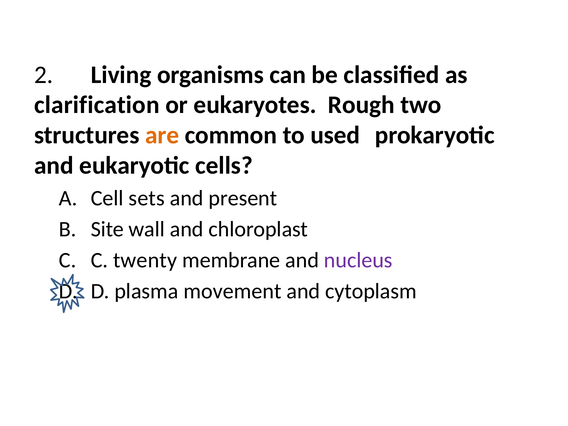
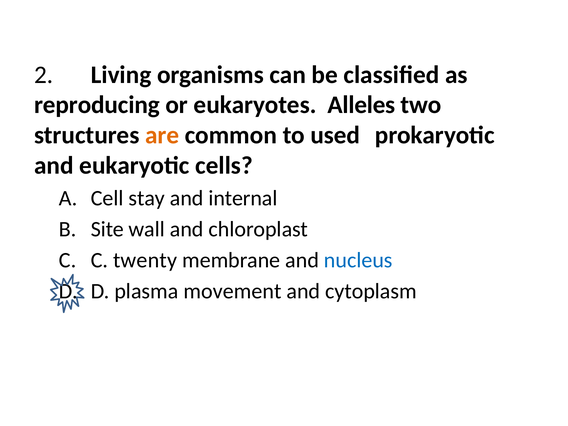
clarification: clarification -> reproducing (97, 105)
Rough: Rough -> Alleles (361, 105)
sets: sets -> stay (147, 198)
present: present -> internal (243, 198)
nucleus colour: purple -> blue (358, 260)
